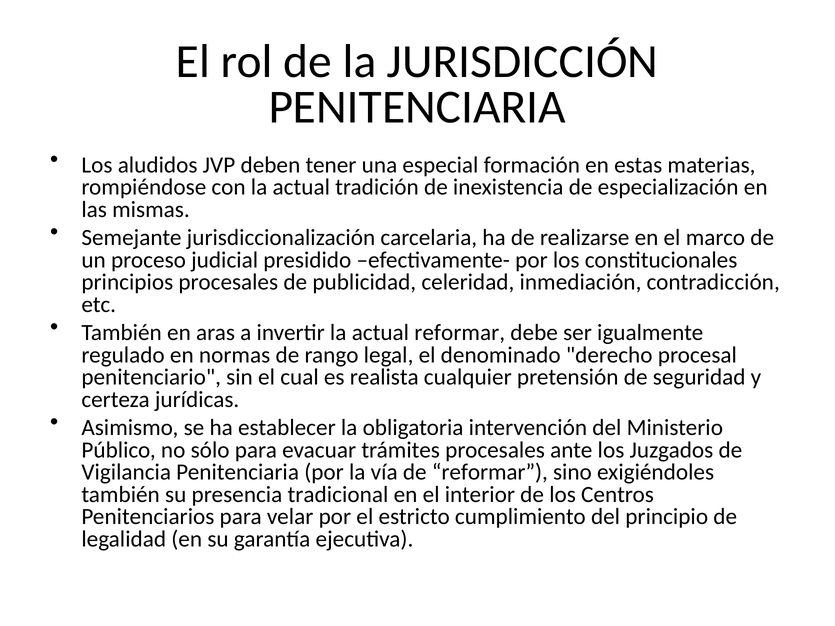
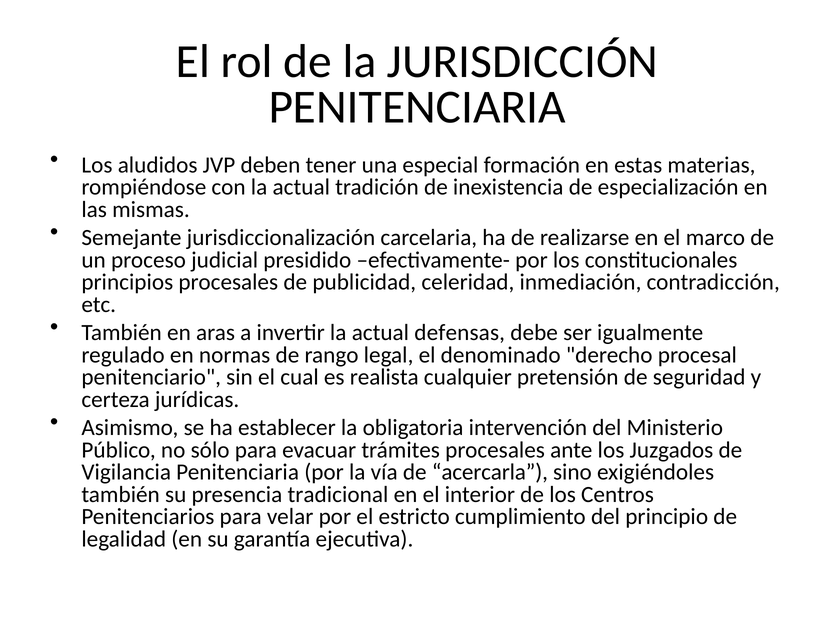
actual reformar: reformar -> defensas (460, 333)
de reformar: reformar -> acercarla (490, 472)
